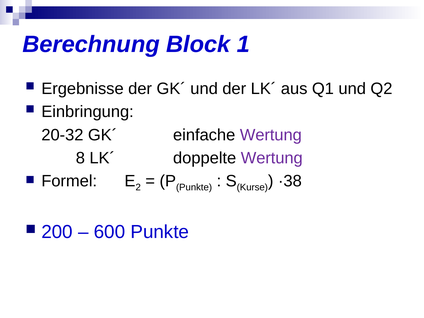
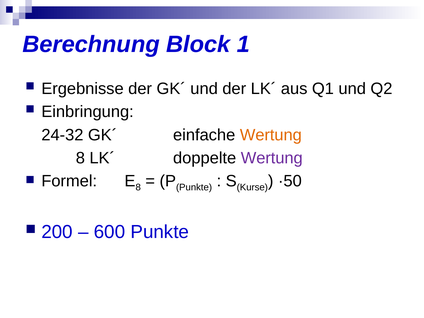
20-32: 20-32 -> 24-32 (62, 135)
Wertung colour: purple -> orange (271, 135)
2: 2 -> 8 (138, 188)
·38: ·38 -> ·50 (290, 181)
